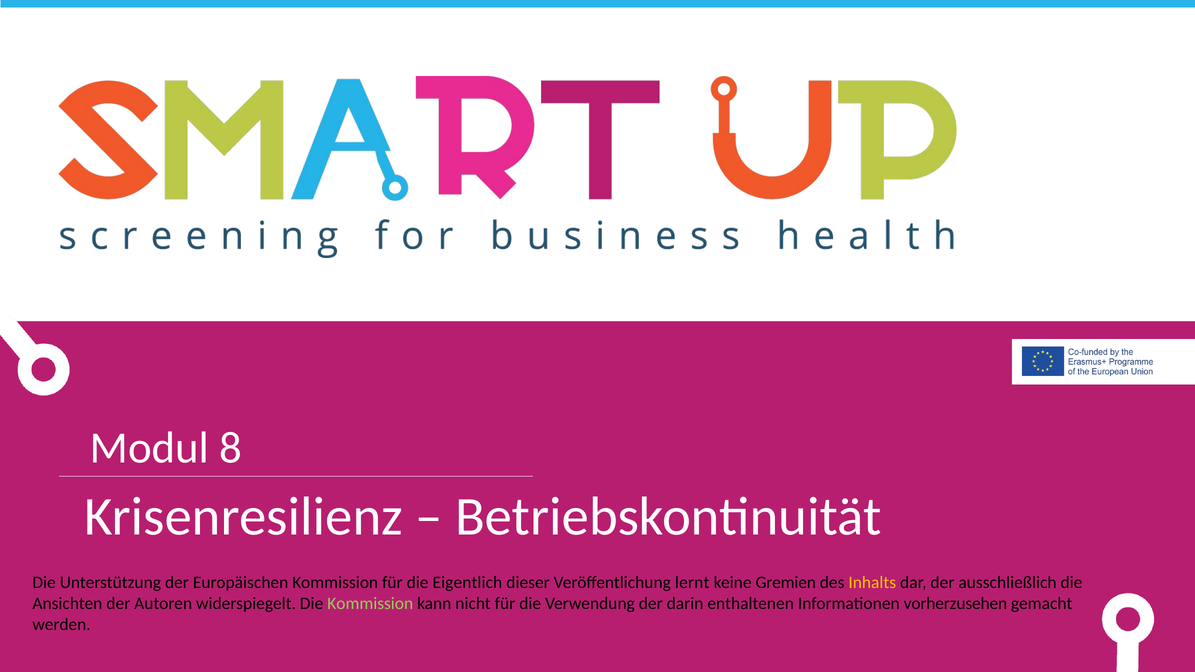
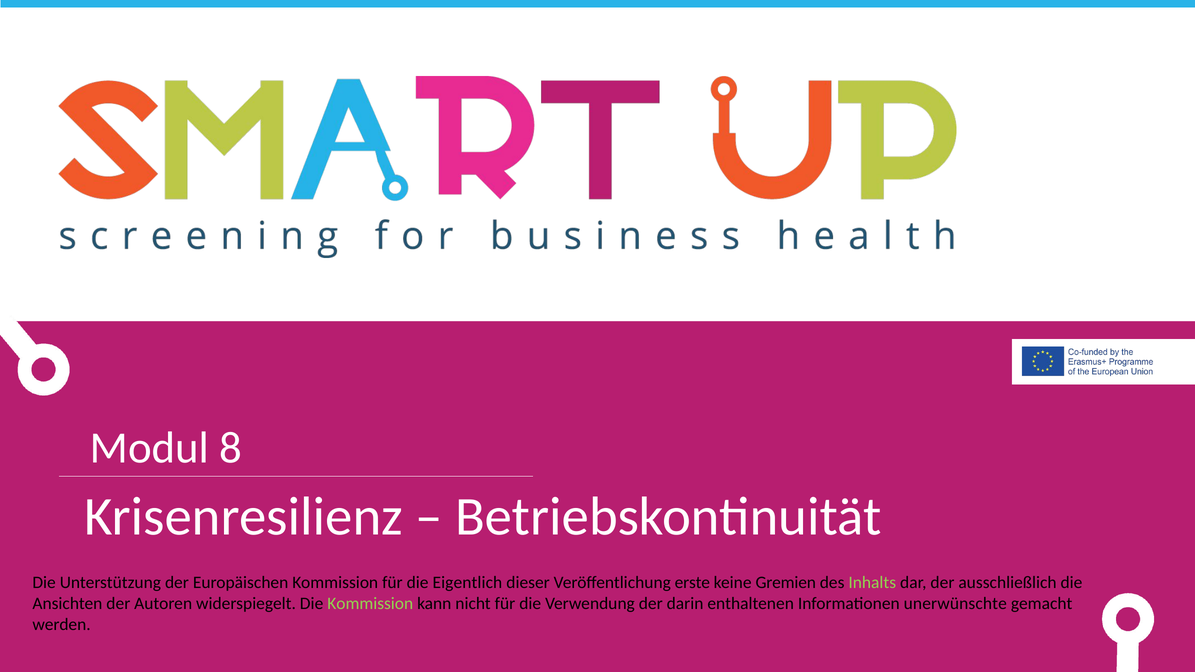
lernt: lernt -> erste (692, 583)
Inhalts colour: yellow -> light green (872, 583)
vorherzusehen: vorherzusehen -> unerwünschte (955, 604)
